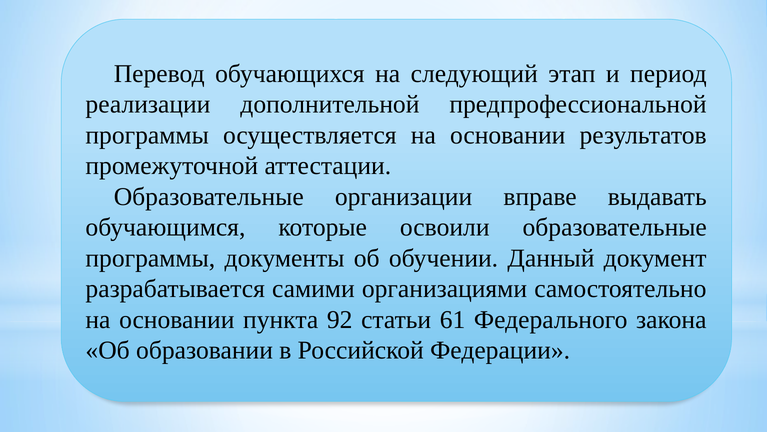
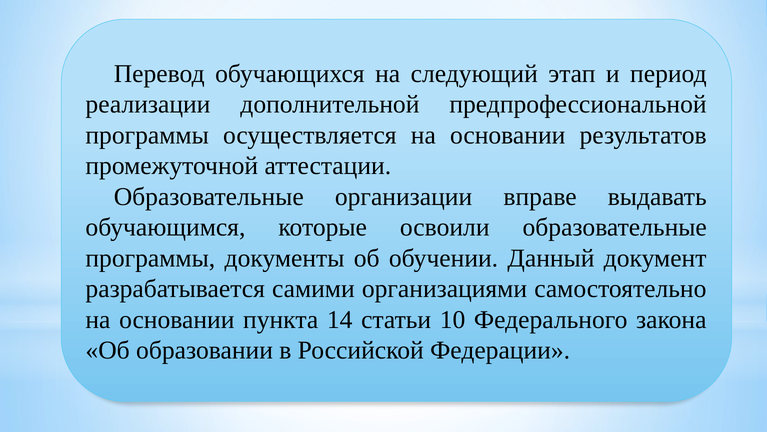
92: 92 -> 14 (340, 319)
61: 61 -> 10 (453, 319)
